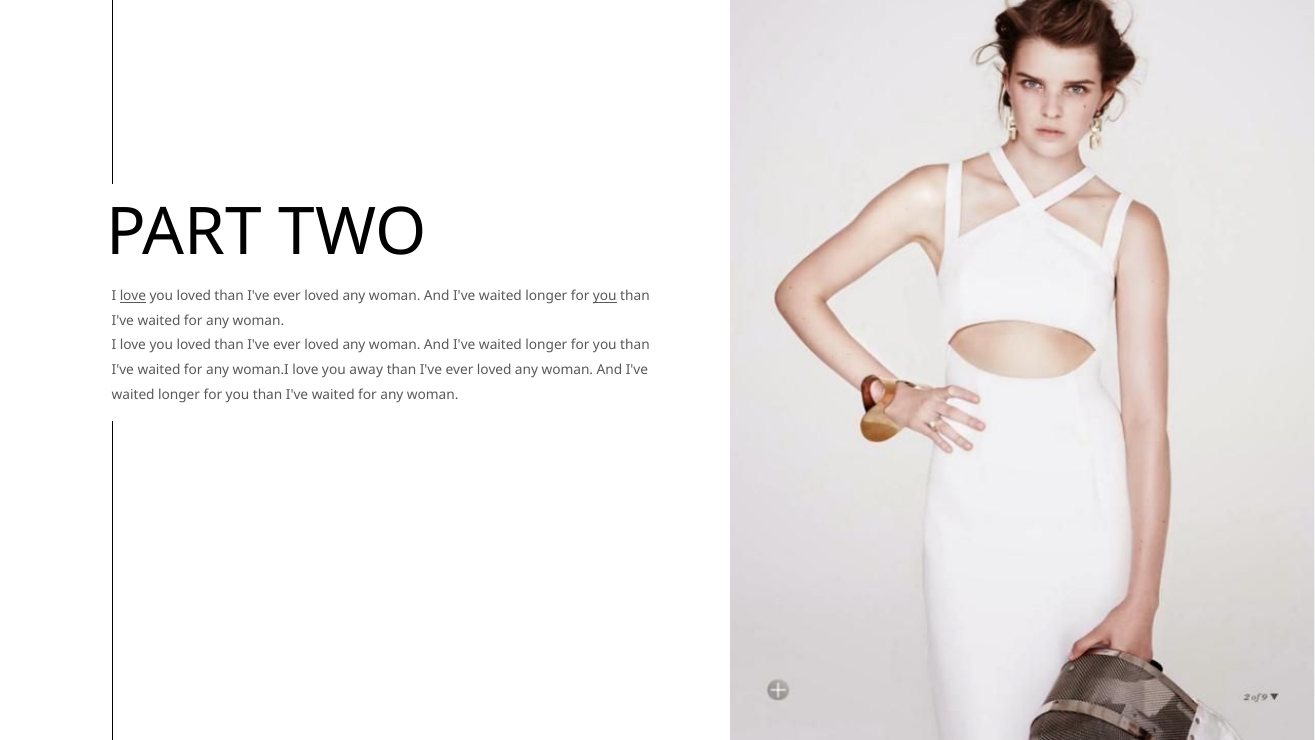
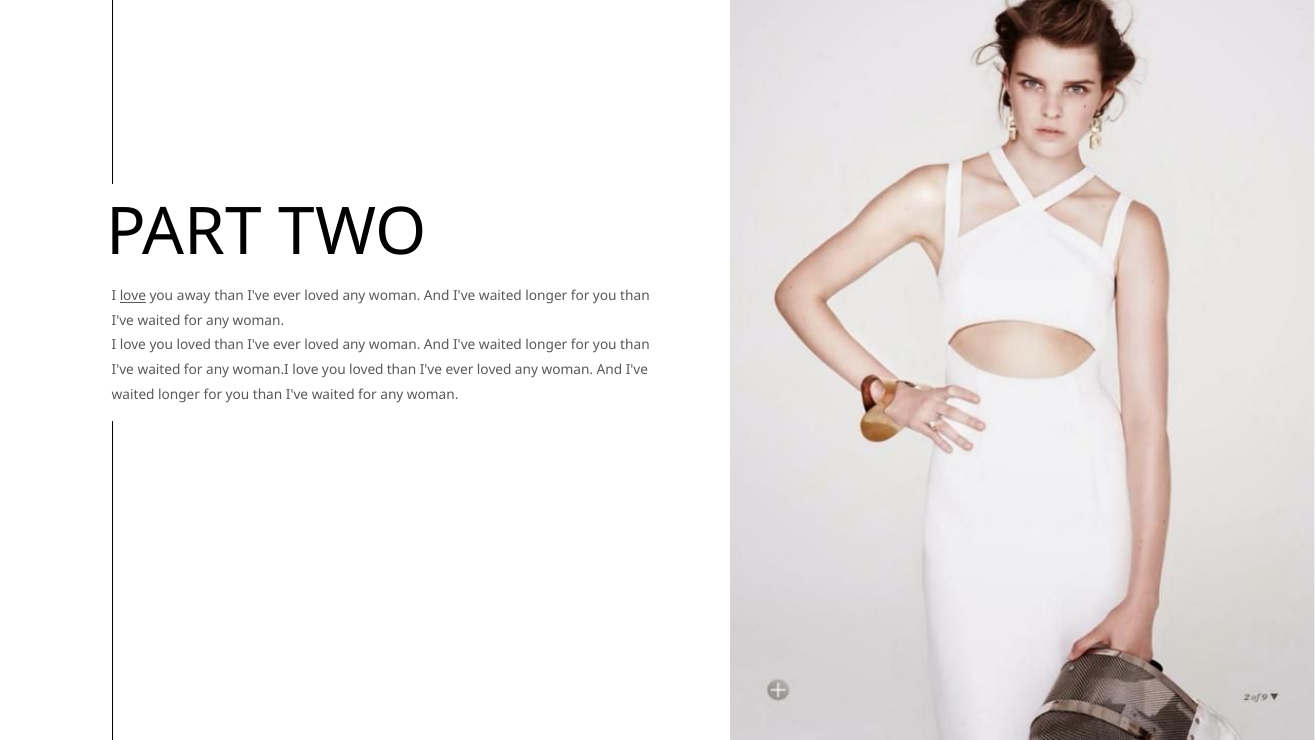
loved: loved -> away (194, 296)
you underline: present -> none (605, 296)
woman.I love you away: away -> loved (366, 370)
